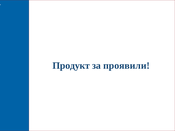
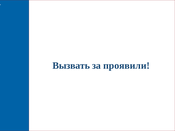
Продукт: Продукт -> Вызвать (71, 66)
